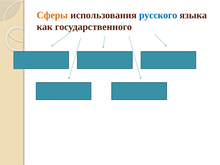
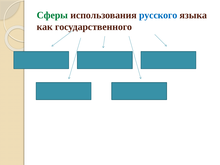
Сферы colour: orange -> green (52, 15)
